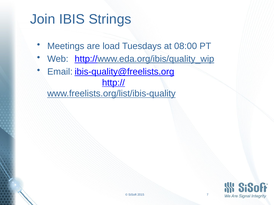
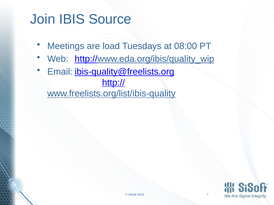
Strings: Strings -> Source (110, 19)
